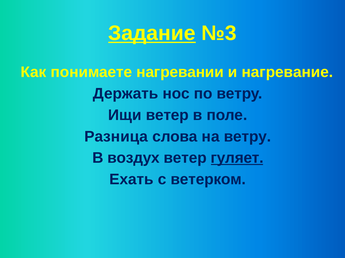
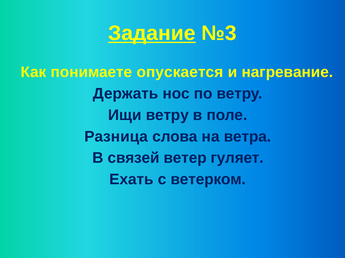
нагревании: нагревании -> опускается (180, 72)
Ищи ветер: ветер -> ветру (167, 115)
на ветру: ветру -> ветра (247, 137)
воздух: воздух -> связей (134, 158)
гуляет underline: present -> none (237, 158)
